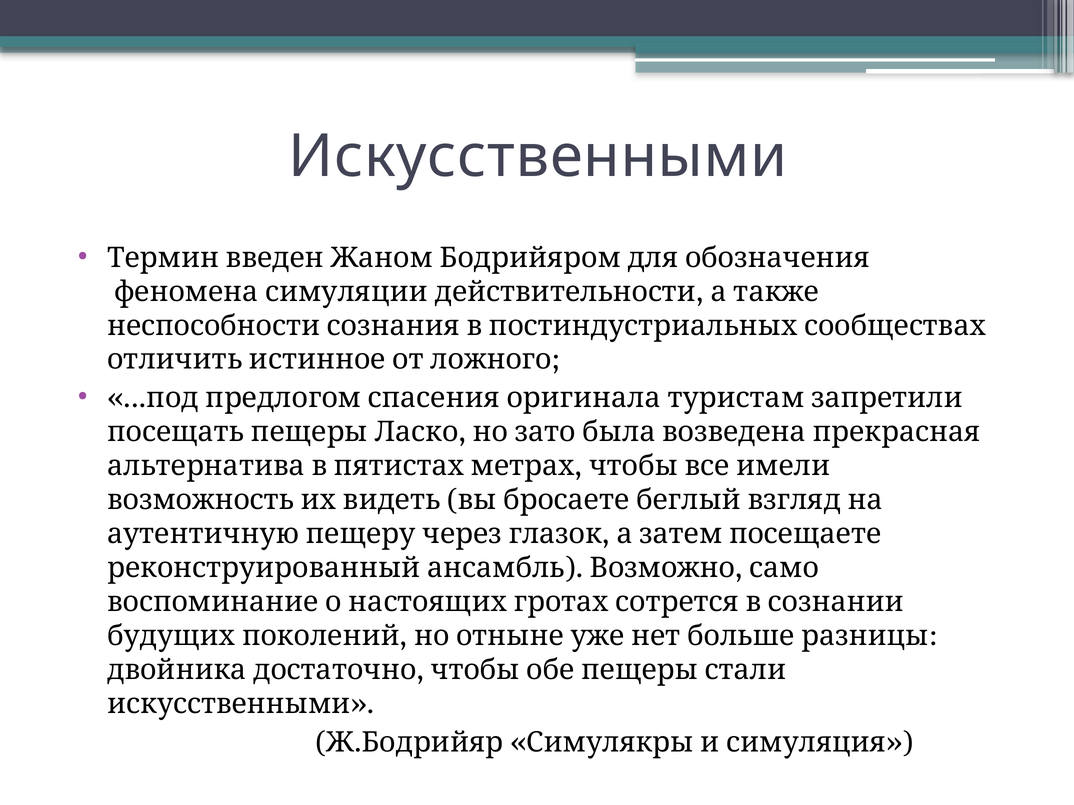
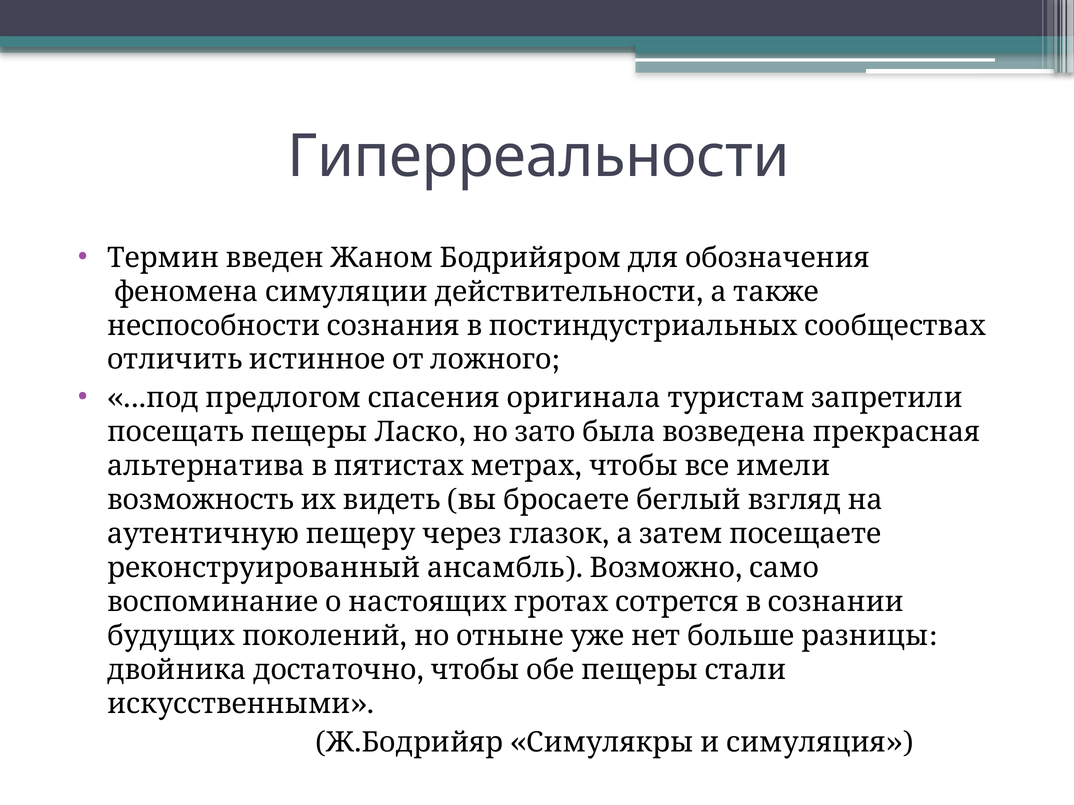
Искусственными: Искусственными -> Гиперреальности (538, 157)
